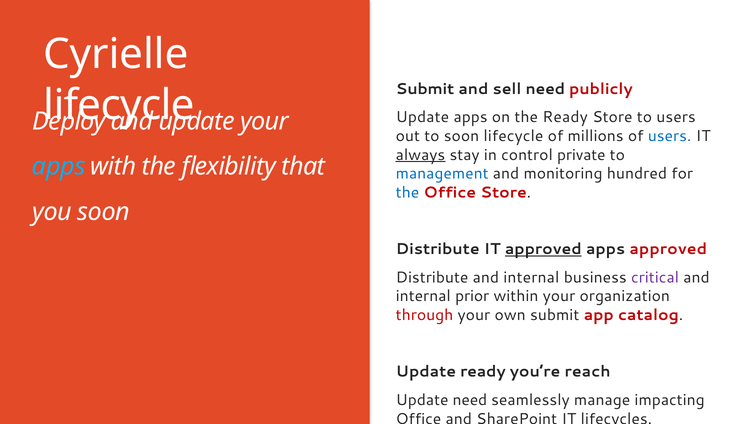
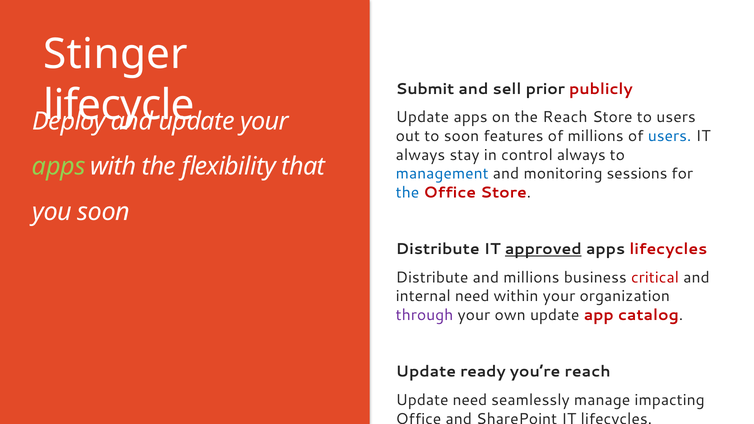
Cyrielle: Cyrielle -> Stinger (116, 54)
sell need: need -> prior (545, 89)
the Ready: Ready -> Reach (565, 117)
soon lifecycle: lifecycle -> features (513, 136)
always underline: present -> none (420, 155)
control private: private -> always (581, 155)
apps colour: light blue -> light green (59, 167)
hundred: hundred -> sessions (637, 174)
apps approved: approved -> lifecycles (668, 249)
Distribute and internal: internal -> millions (531, 277)
critical colour: purple -> red (655, 277)
internal prior: prior -> need (472, 296)
through colour: red -> purple (425, 315)
own submit: submit -> update (555, 315)
